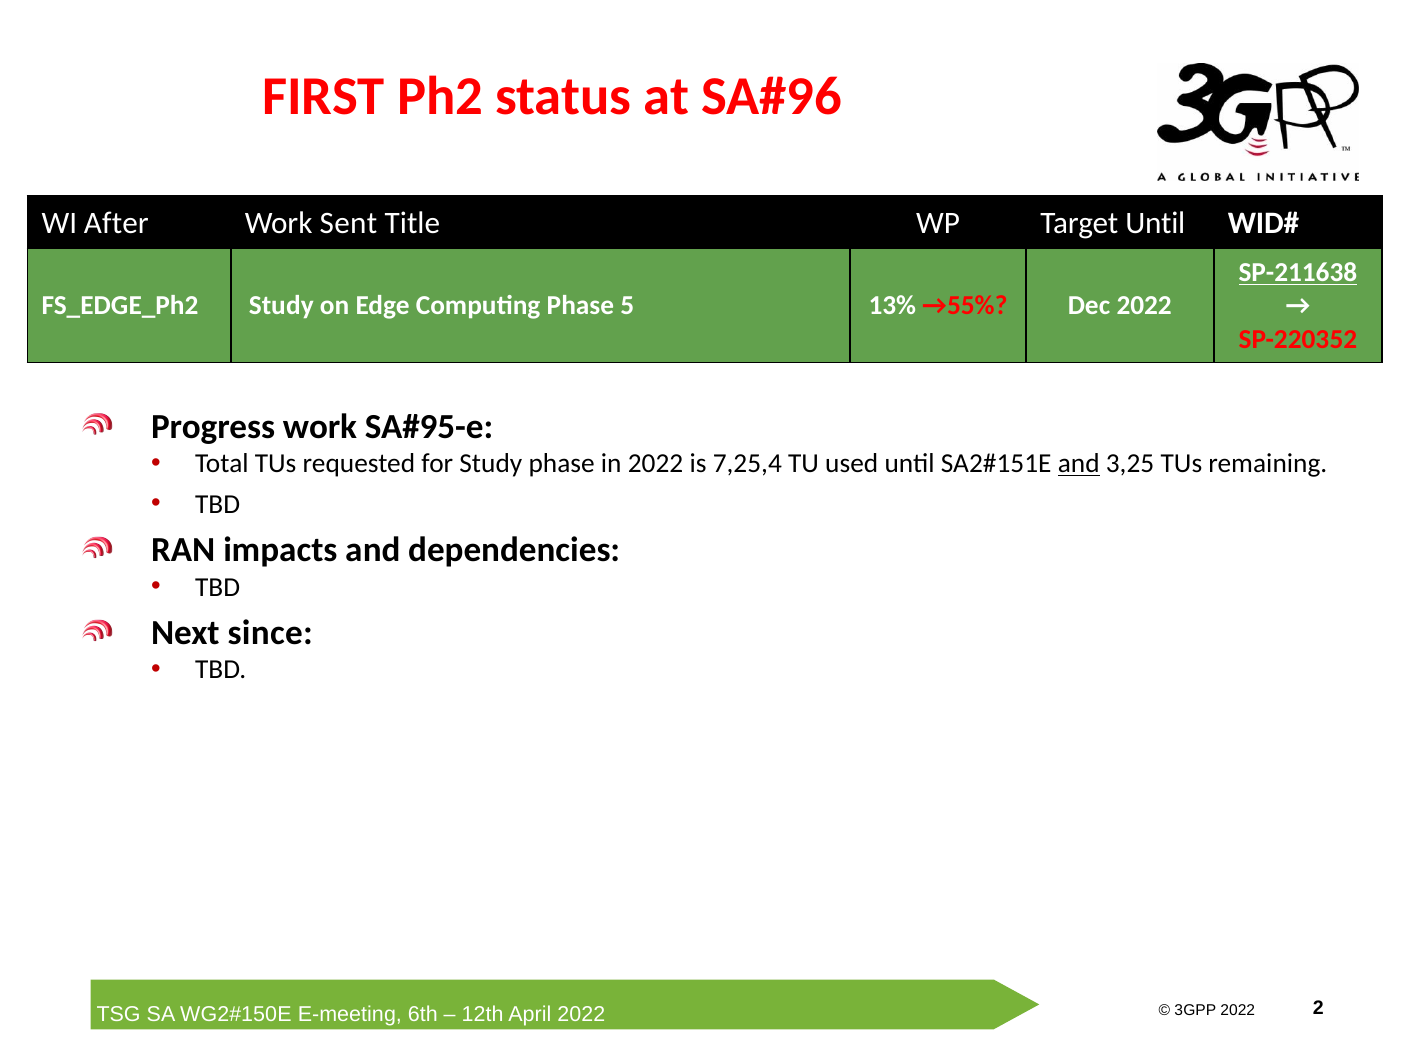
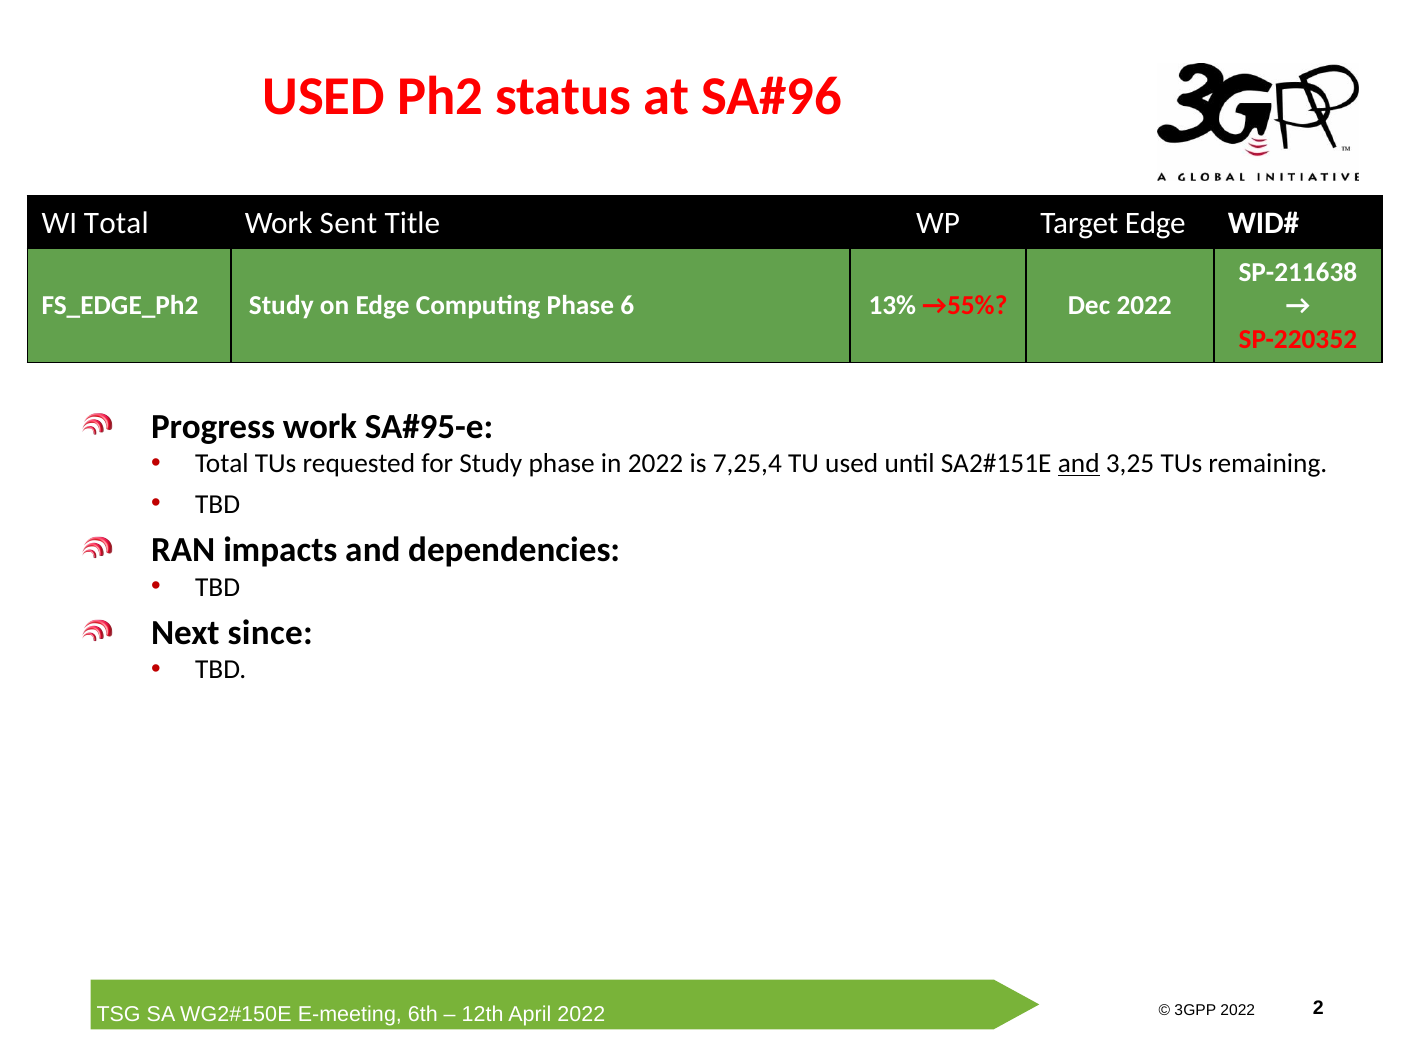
FIRST: FIRST -> USED (324, 96)
WI After: After -> Total (116, 223)
Target Until: Until -> Edge (1155, 223)
SP-211638 underline: present -> none (1298, 273)
5: 5 -> 6 (627, 306)
